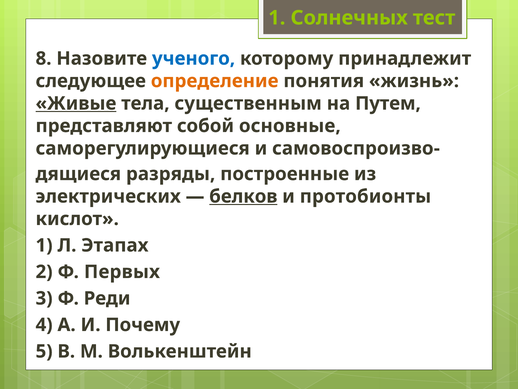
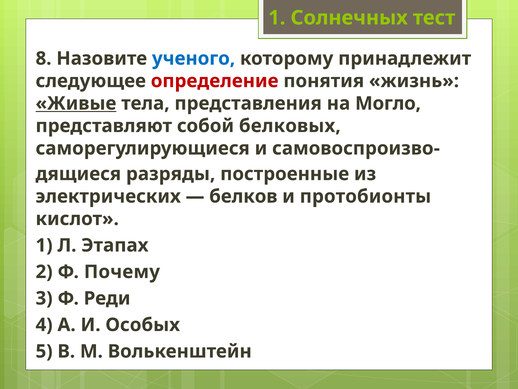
определение colour: orange -> red (215, 81)
существенным: существенным -> представления (248, 103)
Путем: Путем -> Могло (388, 103)
основные: основные -> белковых (290, 126)
белков underline: present -> none (243, 196)
Первых: Первых -> Почему (122, 272)
Почему: Почему -> Особых (143, 324)
